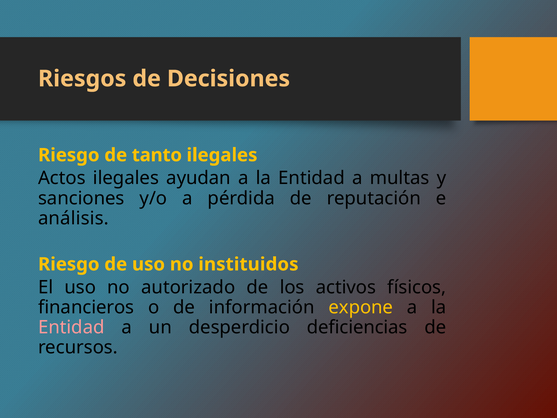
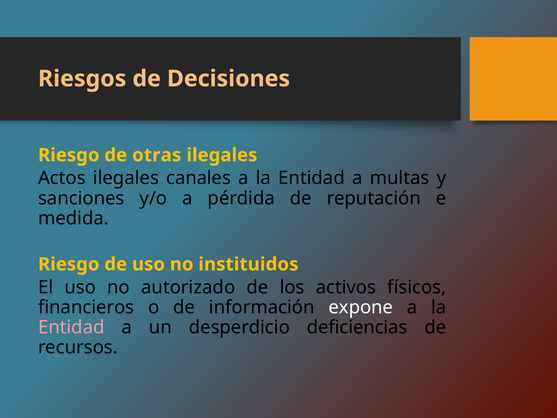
tanto: tanto -> otras (157, 155)
ayudan: ayudan -> canales (199, 178)
análisis: análisis -> medida (74, 218)
expone colour: yellow -> white (361, 307)
